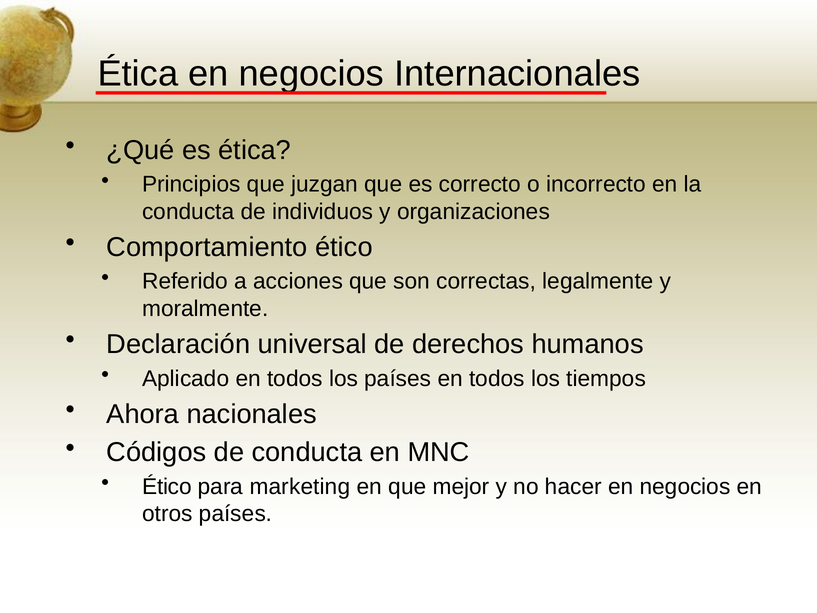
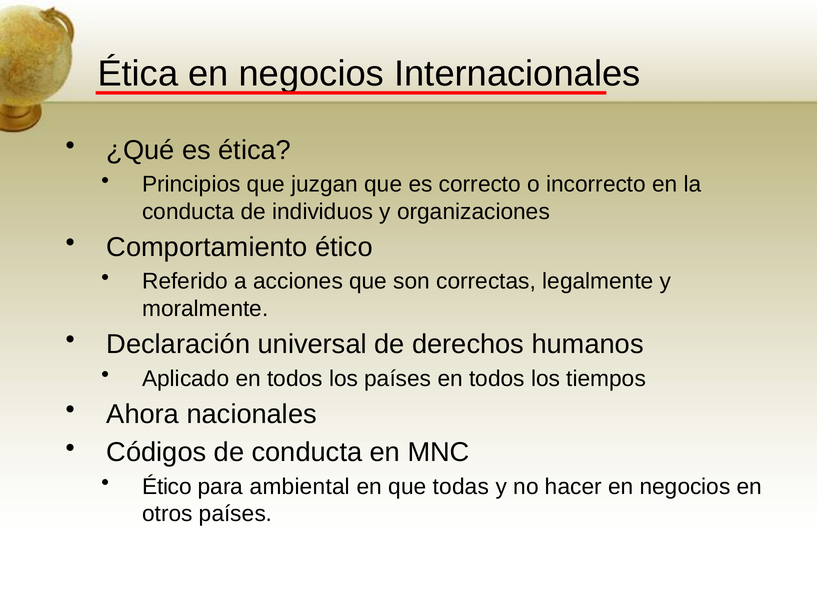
marketing: marketing -> ambiental (300, 486)
mejor: mejor -> todas (461, 486)
